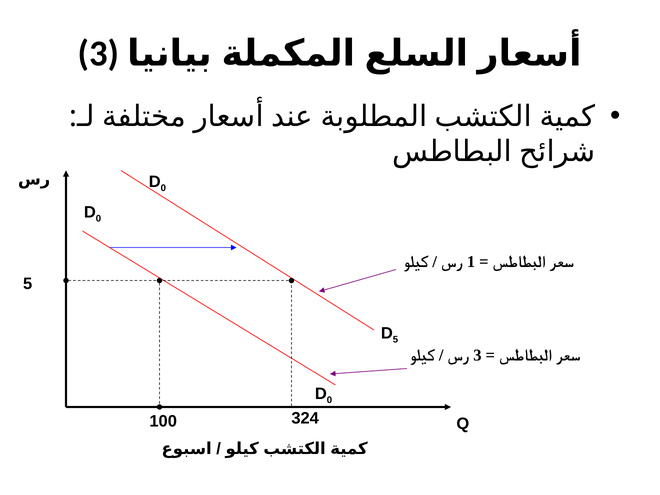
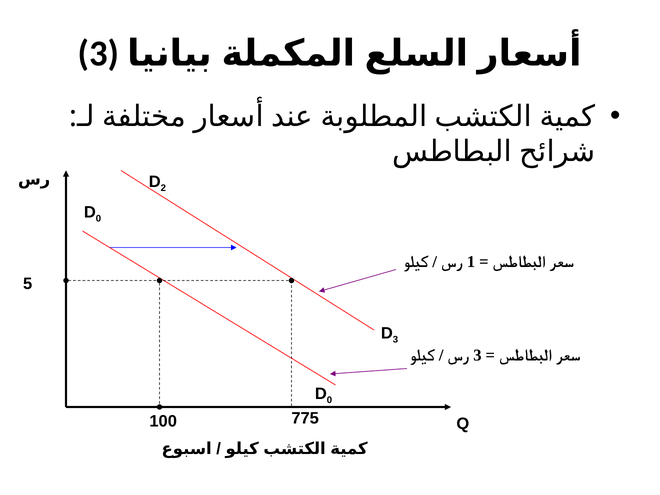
0: 0 -> 2 (163, 188)
5: 5 -> 3 (396, 340)
324: 324 -> 775 (305, 418)
